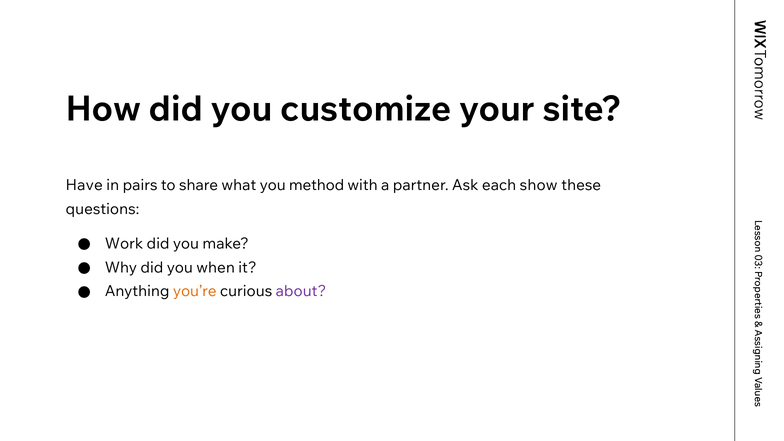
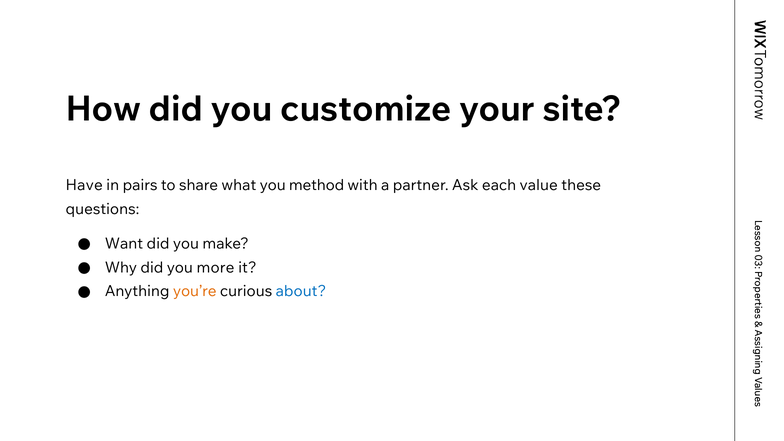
show: show -> value (539, 185)
Work: Work -> Want (124, 244)
when: when -> more (216, 268)
about colour: purple -> blue (301, 291)
